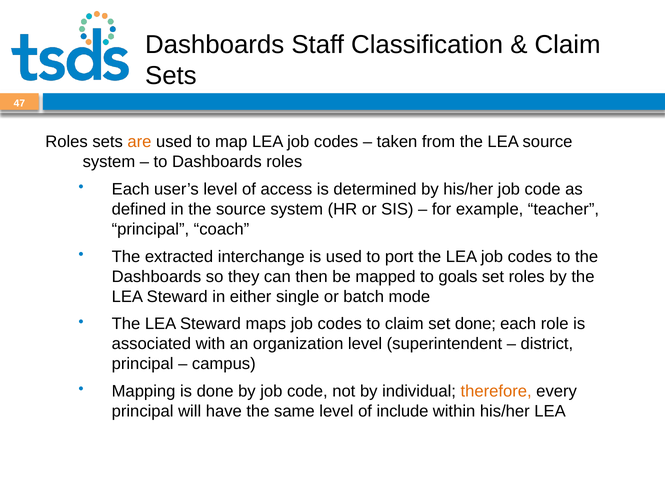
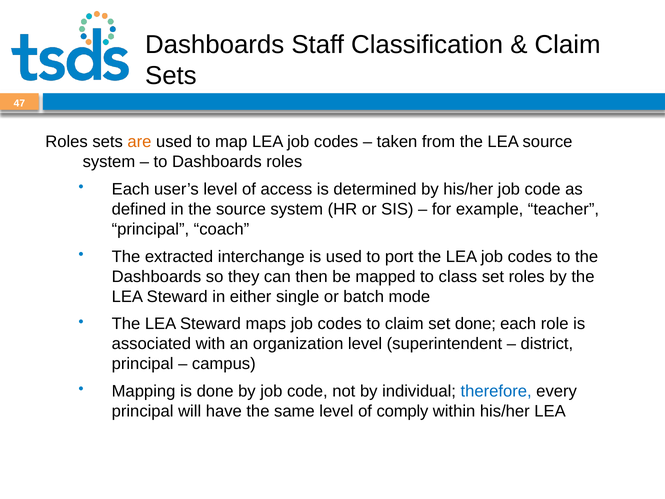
goals: goals -> class (458, 276)
therefore colour: orange -> blue (496, 391)
include: include -> comply (402, 411)
